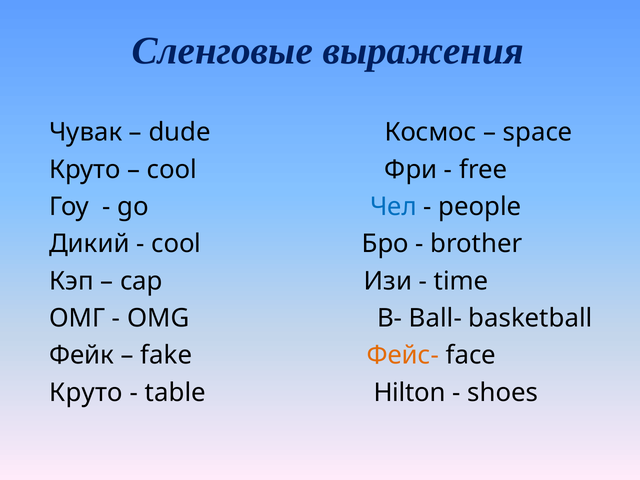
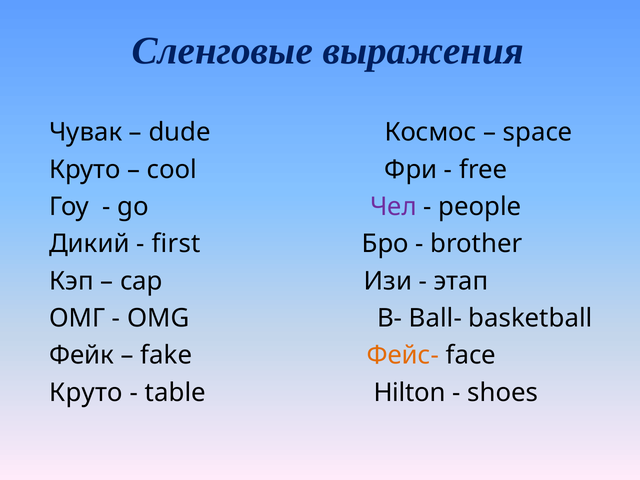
Чел colour: blue -> purple (393, 207)
cool: cool -> first (176, 244)
time: time -> этап (461, 281)
